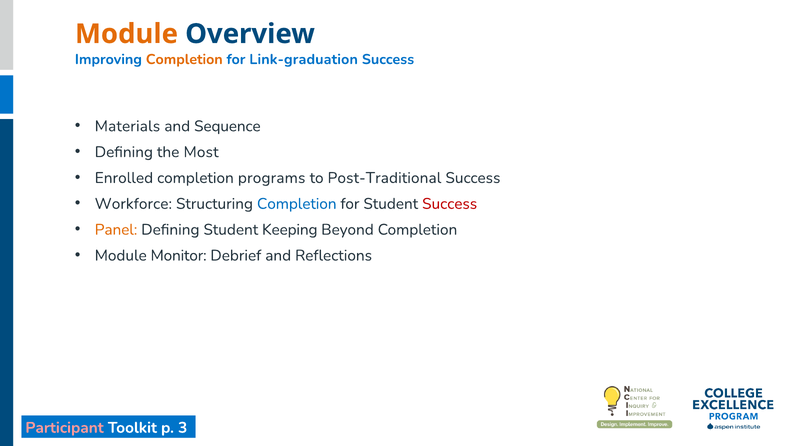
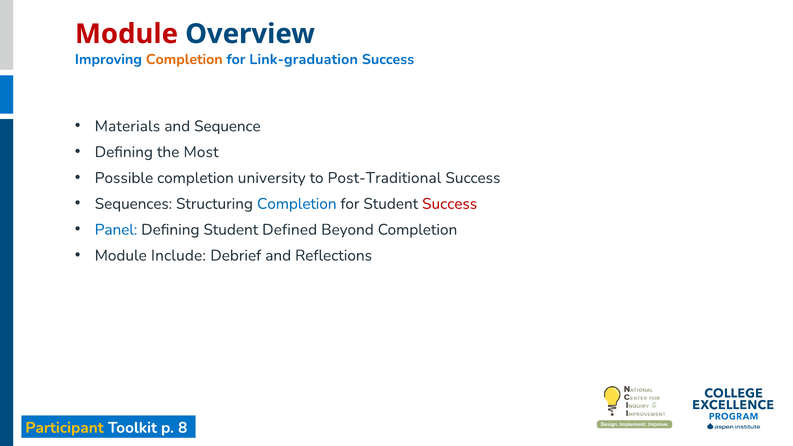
Module colour: orange -> red (126, 34)
Enrolled: Enrolled -> Possible (124, 178)
programs: programs -> university (272, 178)
Workforce: Workforce -> Sequences (133, 204)
Panel colour: orange -> blue (116, 230)
Keeping: Keeping -> Defined (290, 230)
Monitor: Monitor -> Include (178, 256)
Participant colour: pink -> yellow (65, 428)
3: 3 -> 8 (183, 428)
